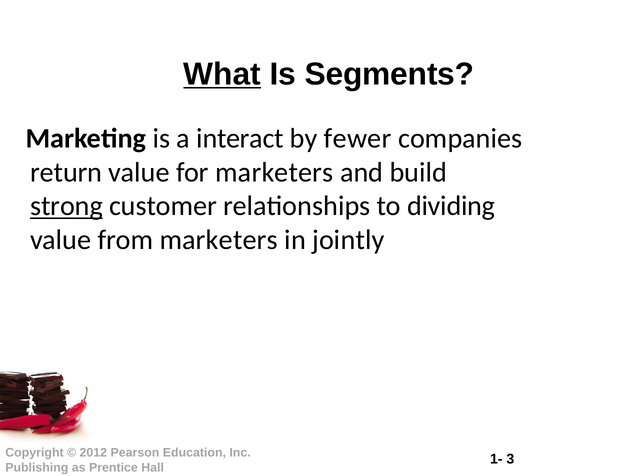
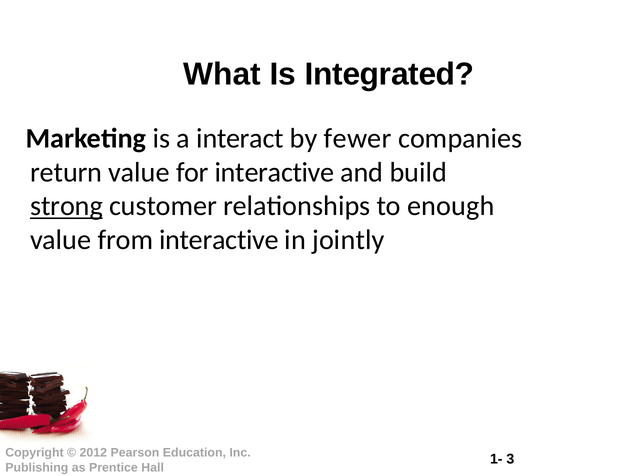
What underline: present -> none (222, 74)
Segments: Segments -> Integrated (390, 74)
for marketers: marketers -> interactive (275, 172)
dividing: dividing -> enough (451, 206)
from marketers: marketers -> interactive (219, 240)
